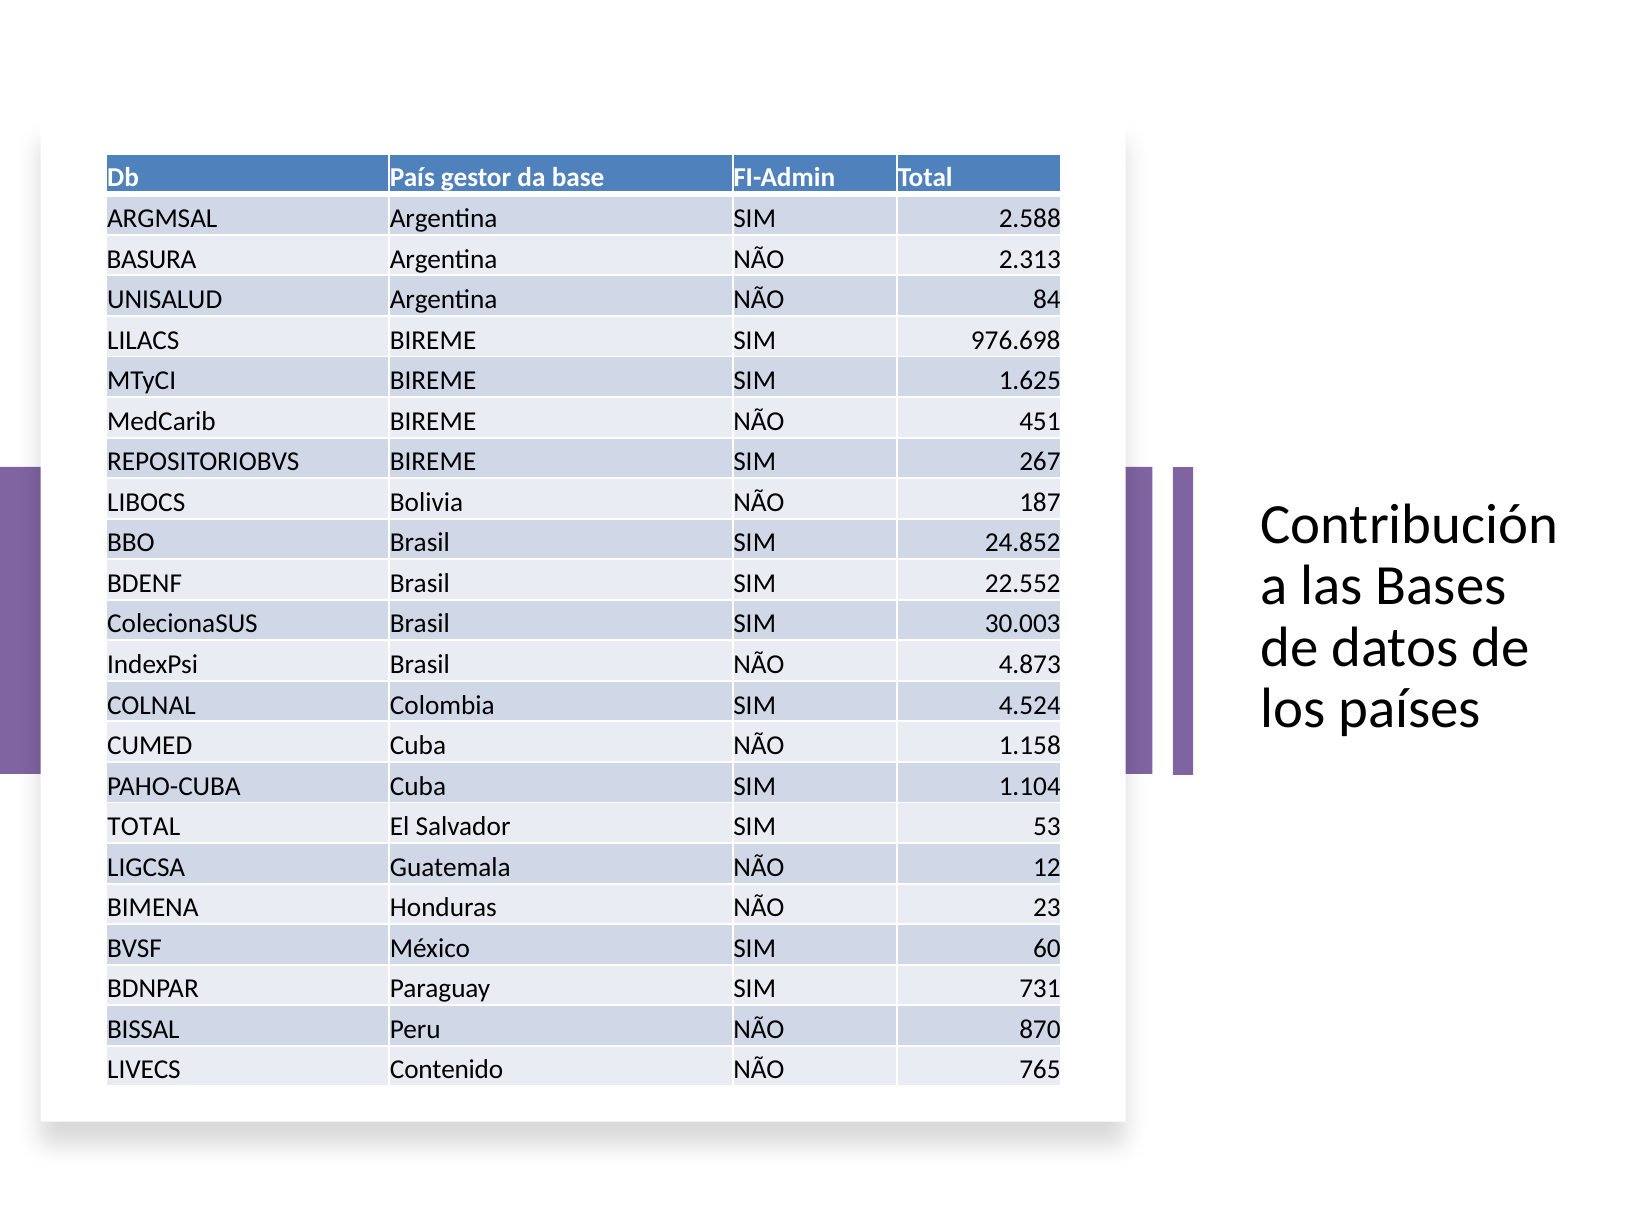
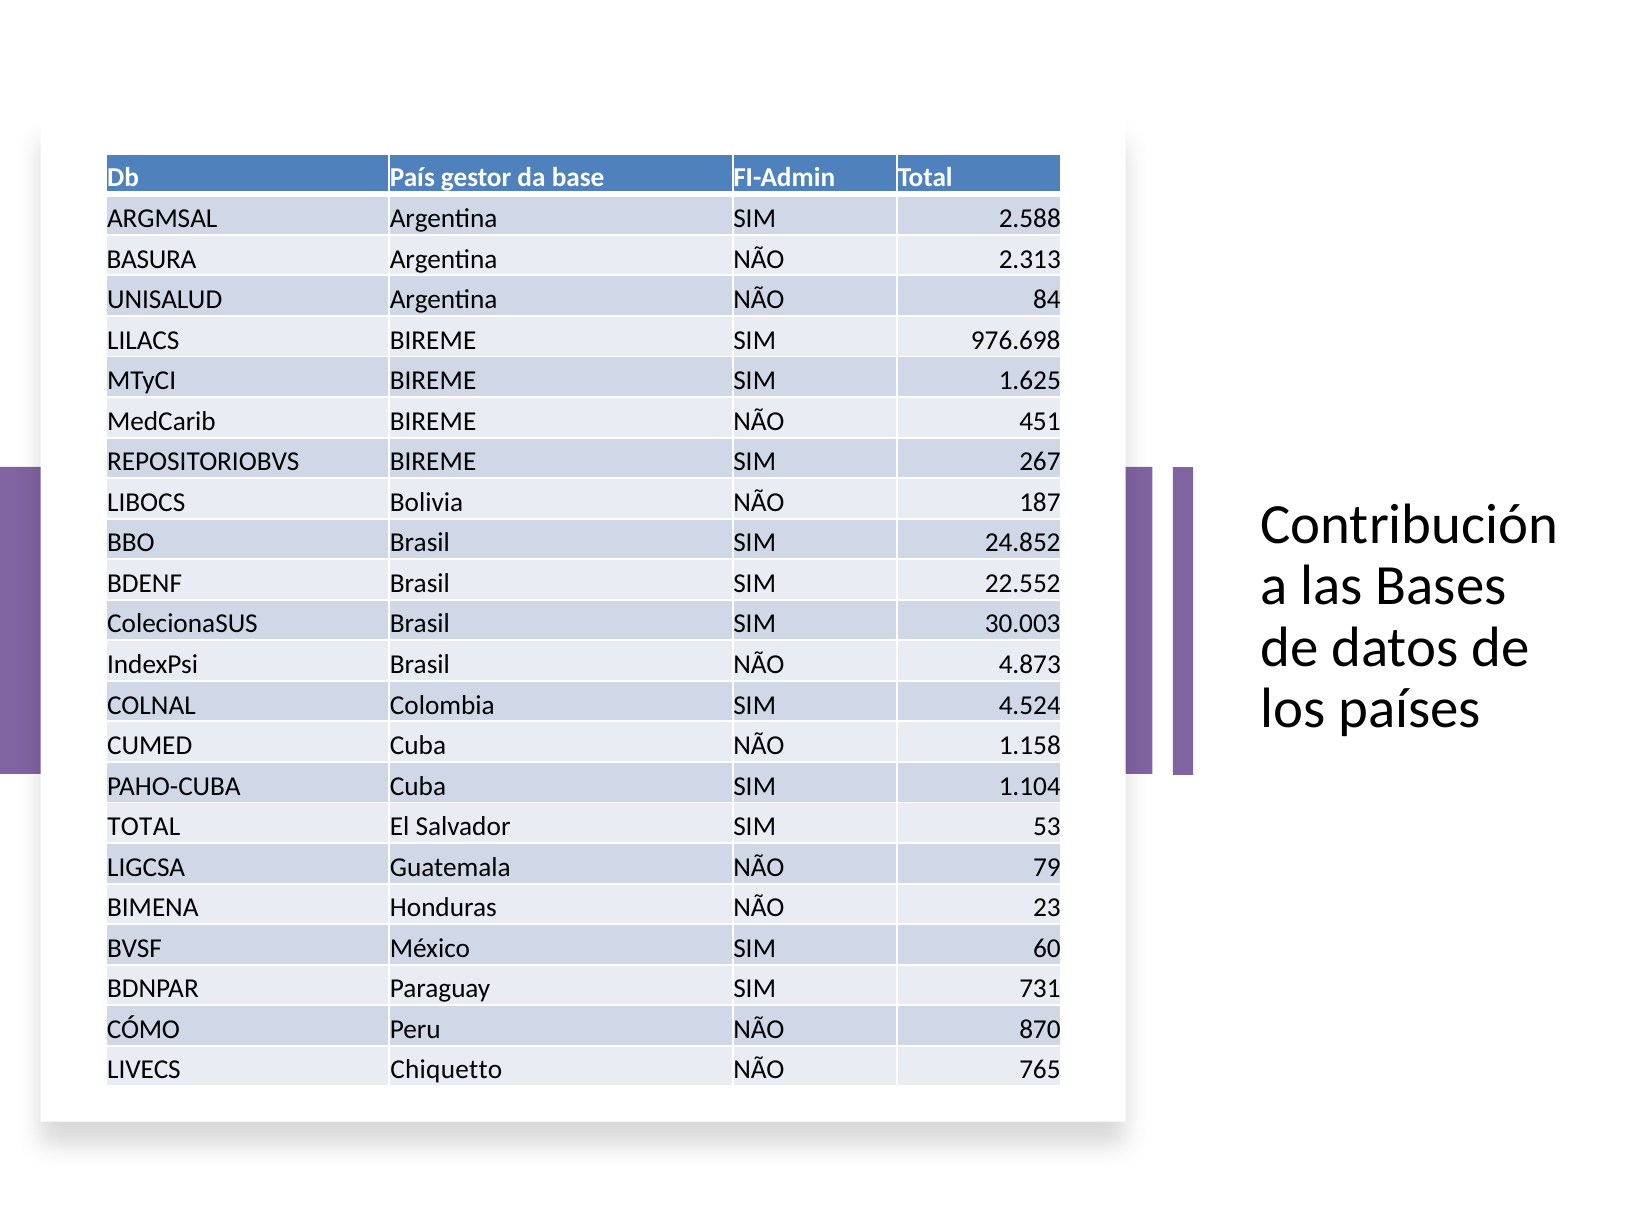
12: 12 -> 79 (1047, 867)
BISSAL: BISSAL -> CÓMO (143, 1029)
Contenido: Contenido -> Chiquetto (446, 1070)
